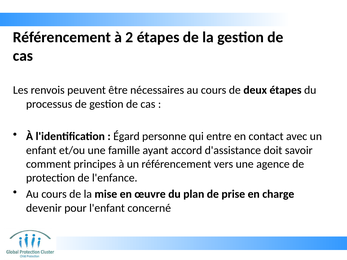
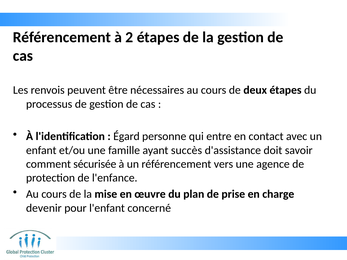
accord: accord -> succès (187, 150)
principes: principes -> sécurisée (95, 164)
